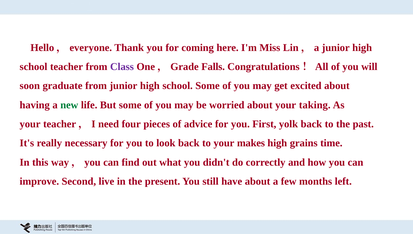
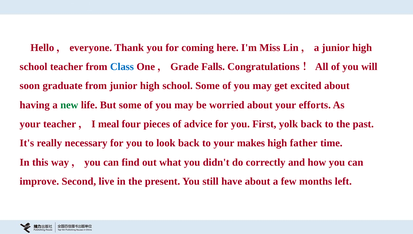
Class colour: purple -> blue (122, 67)
taking: taking -> efforts (315, 105)
need: need -> meal (109, 124)
grains: grains -> father (304, 143)
